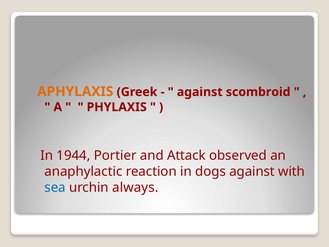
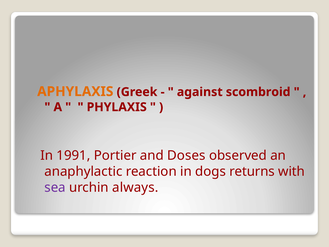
1944: 1944 -> 1991 (73, 155)
Attack: Attack -> Doses (186, 155)
dogs against: against -> returns (252, 171)
sea colour: blue -> purple (55, 187)
